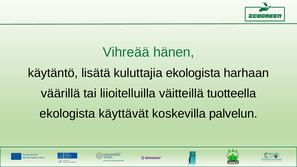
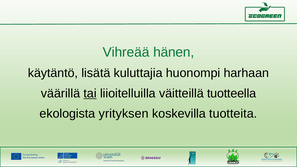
kuluttajia ekologista: ekologista -> huonompi (193, 73)
tai underline: none -> present (90, 93)
käyttävät: käyttävät -> yrityksen (124, 114)
palvelun: palvelun -> tuotteita (233, 114)
